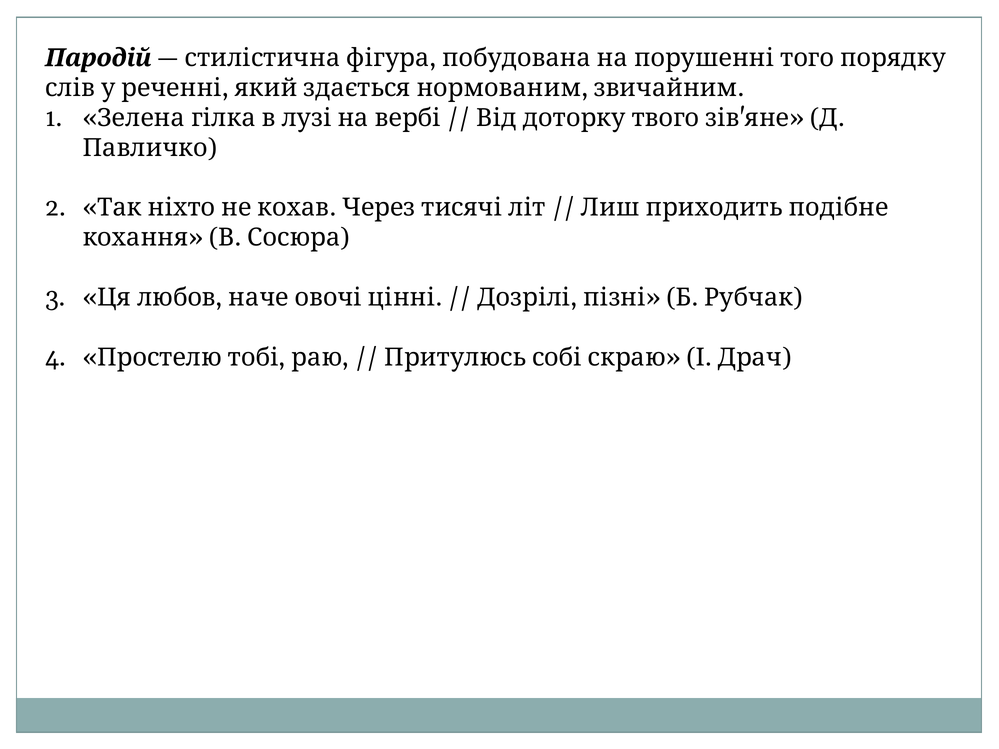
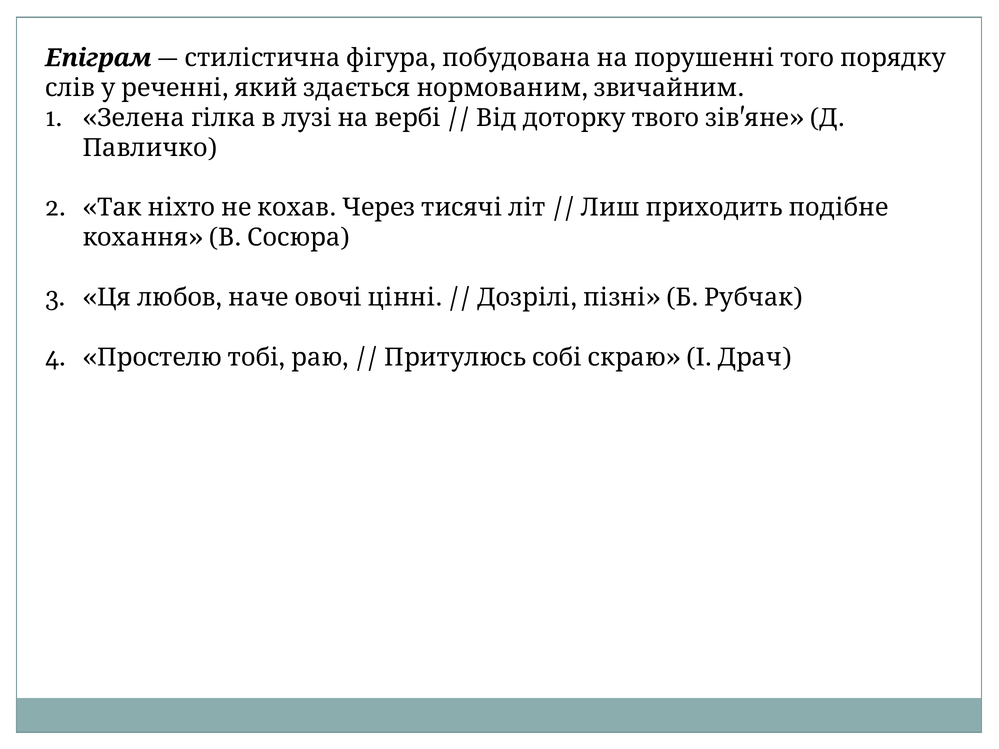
Пародій: Пародій -> Епіграм (98, 58)
